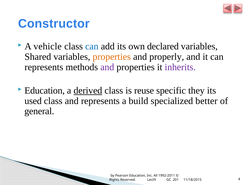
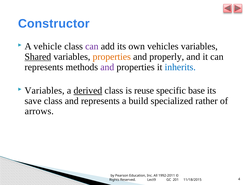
can colour: blue -> purple (92, 46)
declared: declared -> vehicles (163, 46)
Shared underline: none -> present (38, 57)
inherits colour: purple -> blue (180, 67)
Education: Education -> Variables (45, 90)
they: they -> base (196, 90)
used: used -> save (33, 101)
better: better -> rather (207, 101)
general: general -> arrows (39, 111)
